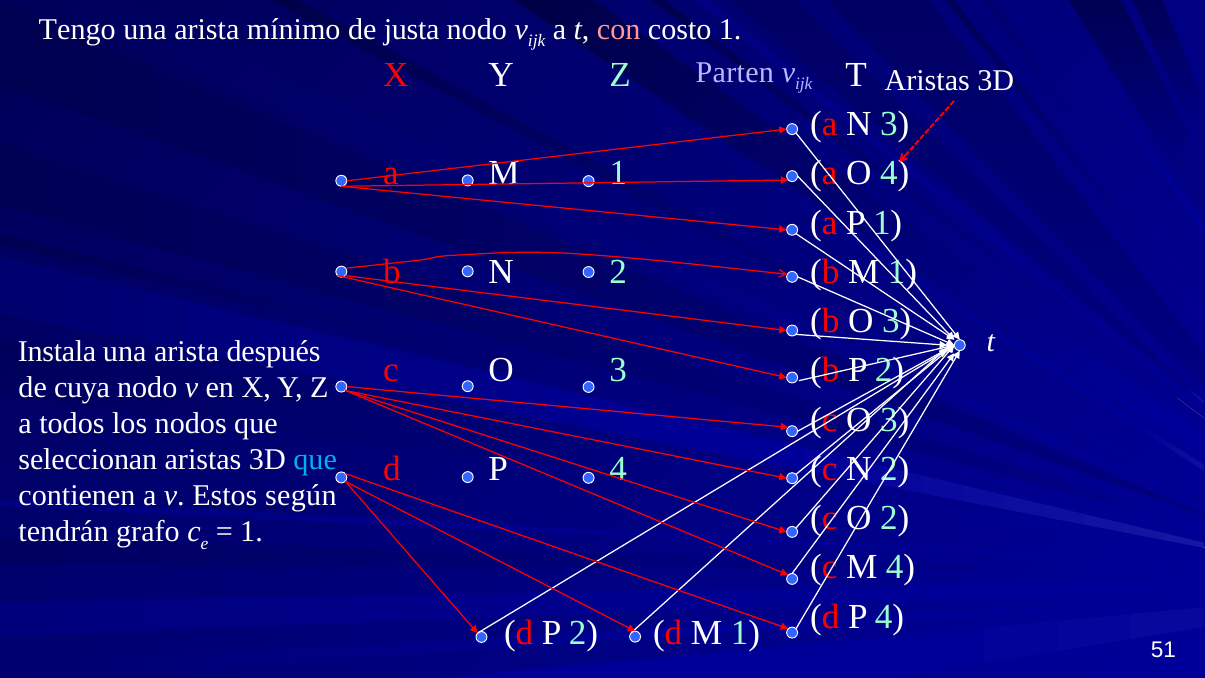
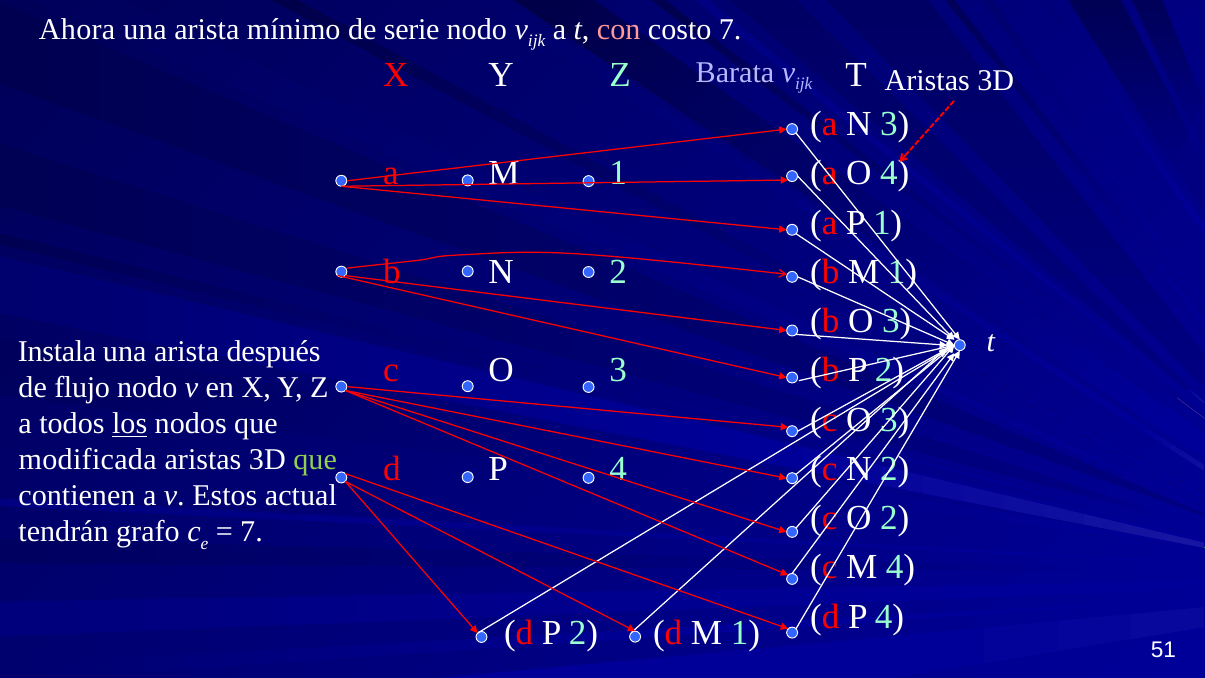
Tengo: Tengo -> Ahora (77, 29)
justa: justa -> serie (412, 29)
costo 1: 1 -> 7 (730, 29)
Parten: Parten -> Barata (735, 72)
cuya: cuya -> flujo (82, 387)
los underline: none -> present (130, 423)
seleccionan: seleccionan -> modificada (88, 460)
que colour: light blue -> light green (315, 460)
según: según -> actual (301, 496)
1: 1 -> 7 (252, 532)
